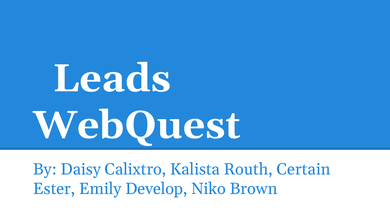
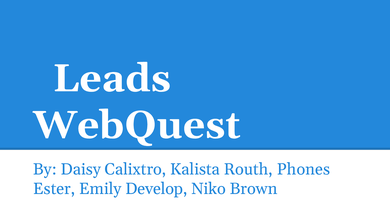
Certain: Certain -> Phones (304, 169)
